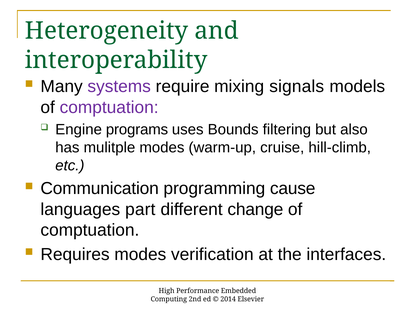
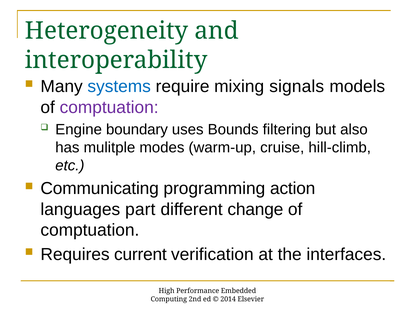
systems colour: purple -> blue (119, 86)
programs: programs -> boundary (137, 129)
Communication: Communication -> Communicating (100, 188)
cause: cause -> action (293, 188)
Requires modes: modes -> current (140, 254)
